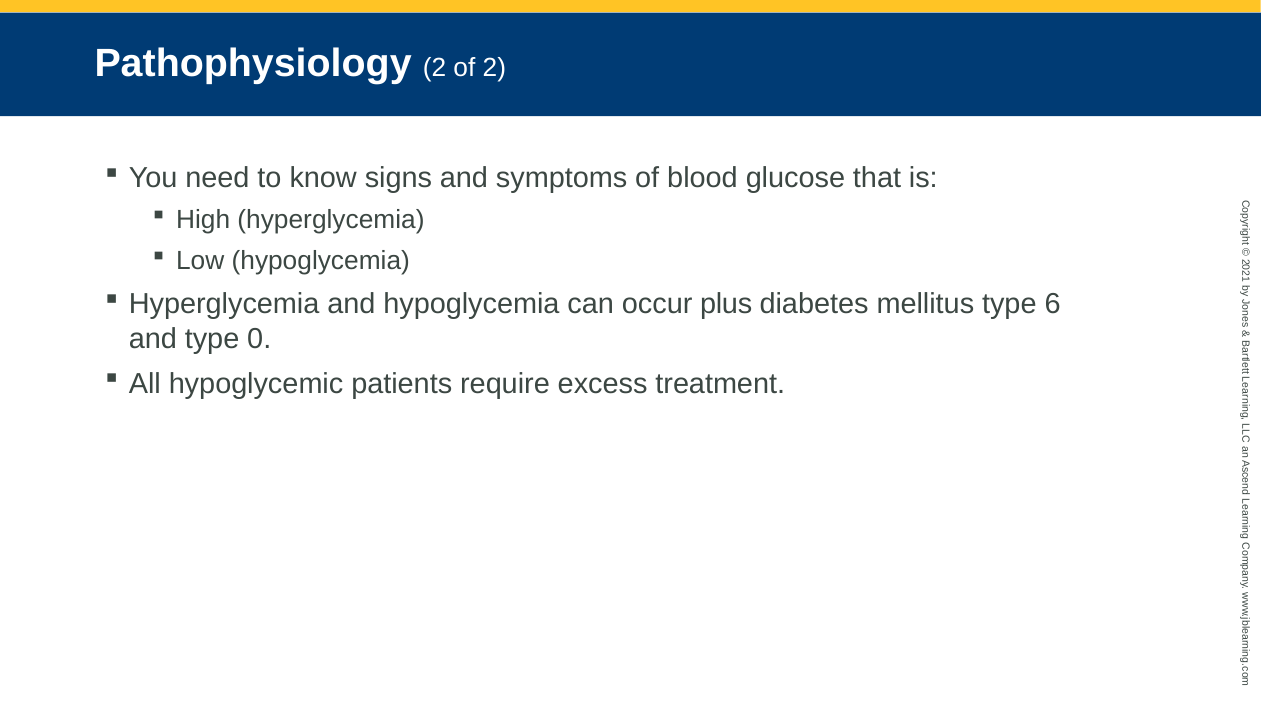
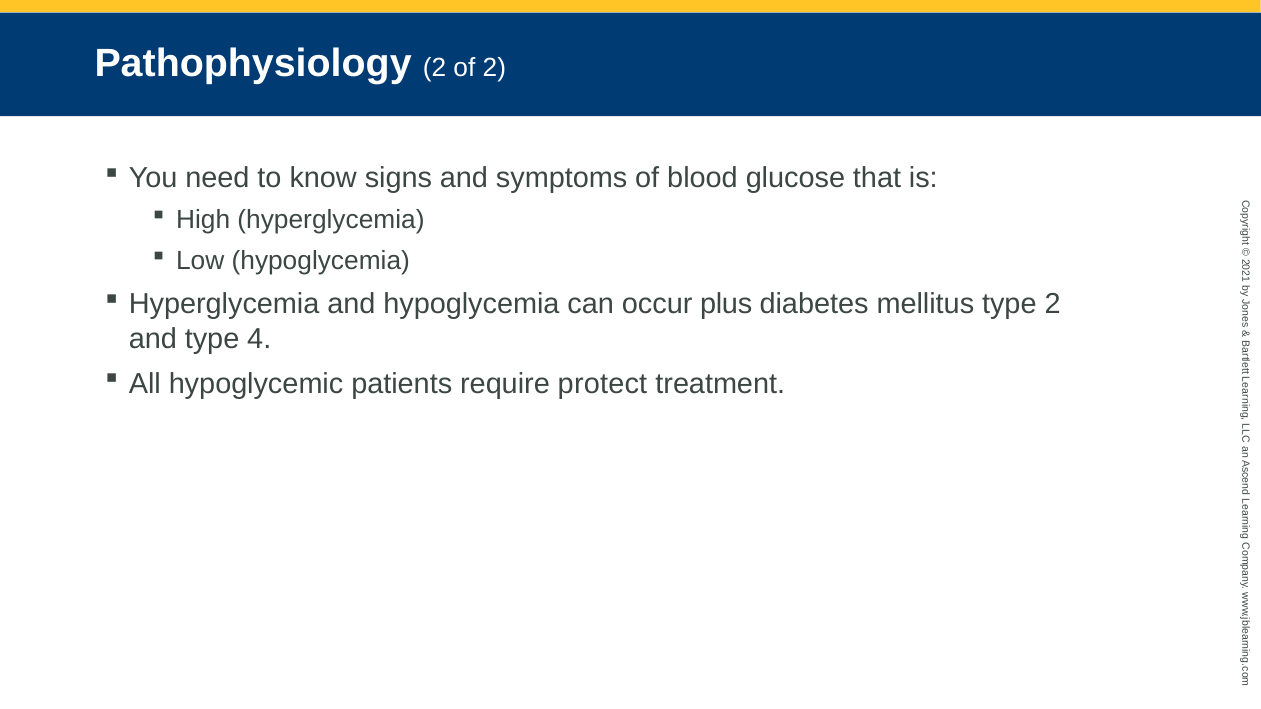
type 6: 6 -> 2 (1053, 305)
type 0: 0 -> 4 (259, 339)
excess: excess -> protect (602, 384)
